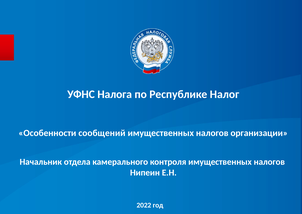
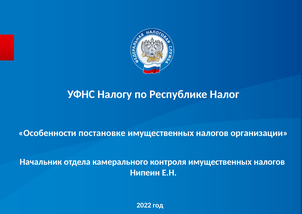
Налога: Налога -> Налогу (115, 94)
сообщений: сообщений -> постановке (102, 133)
